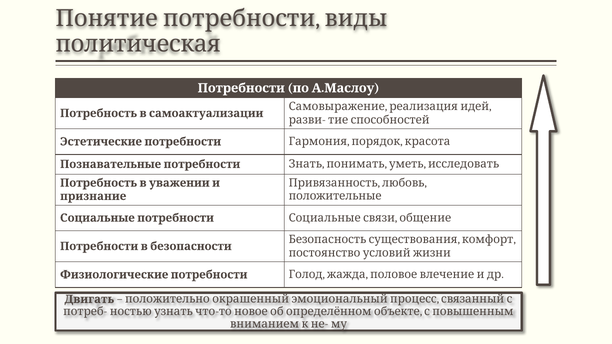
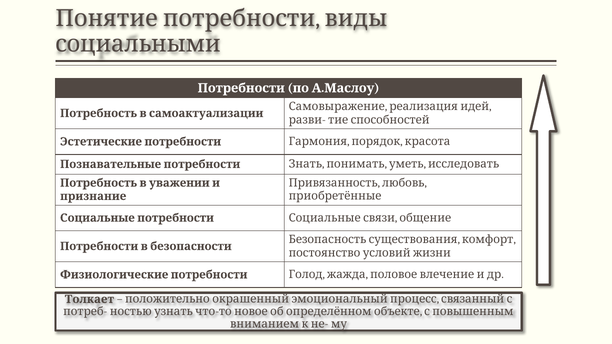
политическая: политическая -> социальными (138, 44)
положительные: положительные -> приобретённые (335, 196)
Двигать: Двигать -> Толкает (89, 299)
